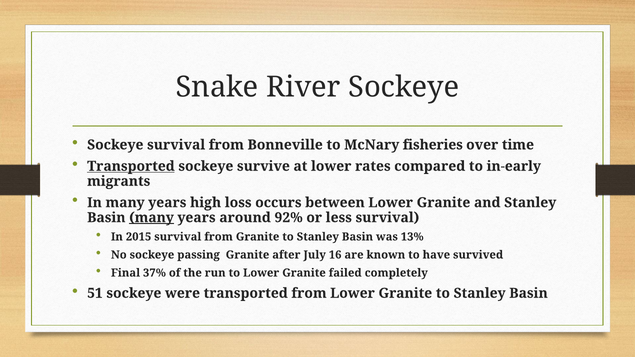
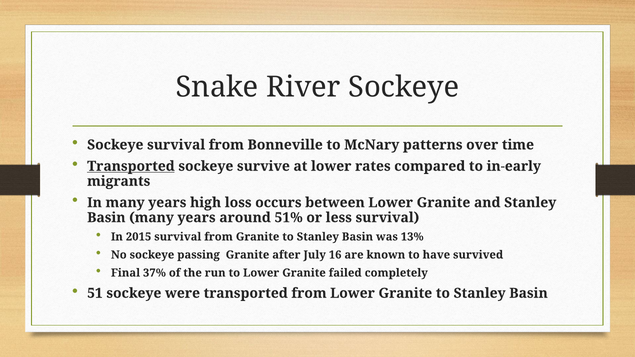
fisheries: fisheries -> patterns (433, 145)
many underline: present -> none (151, 218)
92%: 92% -> 51% (289, 218)
